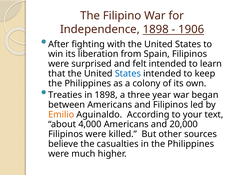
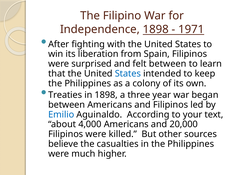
1906: 1906 -> 1971 (191, 29)
felt intended: intended -> between (168, 64)
Emilio colour: orange -> blue (61, 114)
